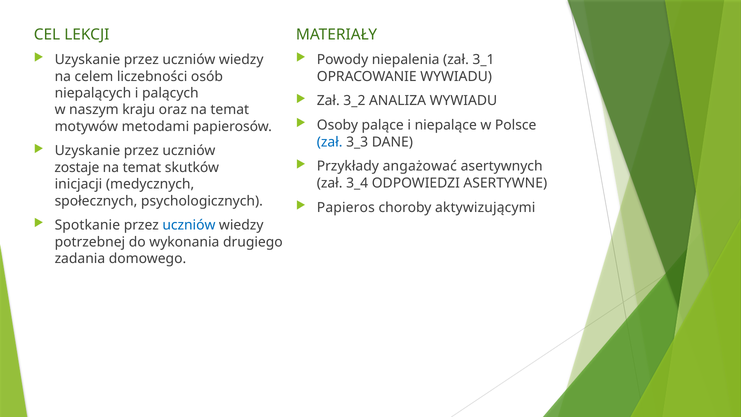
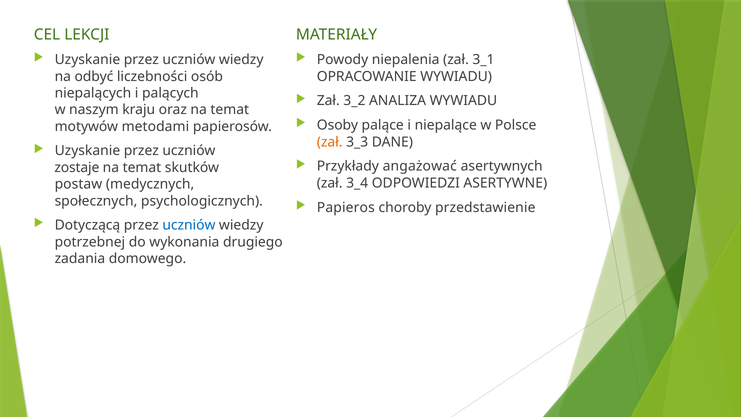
celem: celem -> odbyć (94, 76)
zał colour: blue -> orange (330, 142)
inicjacji: inicjacji -> postaw (78, 184)
aktywizującymi: aktywizującymi -> przedstawienie (485, 207)
Spotkanie: Spotkanie -> Dotyczącą (87, 225)
